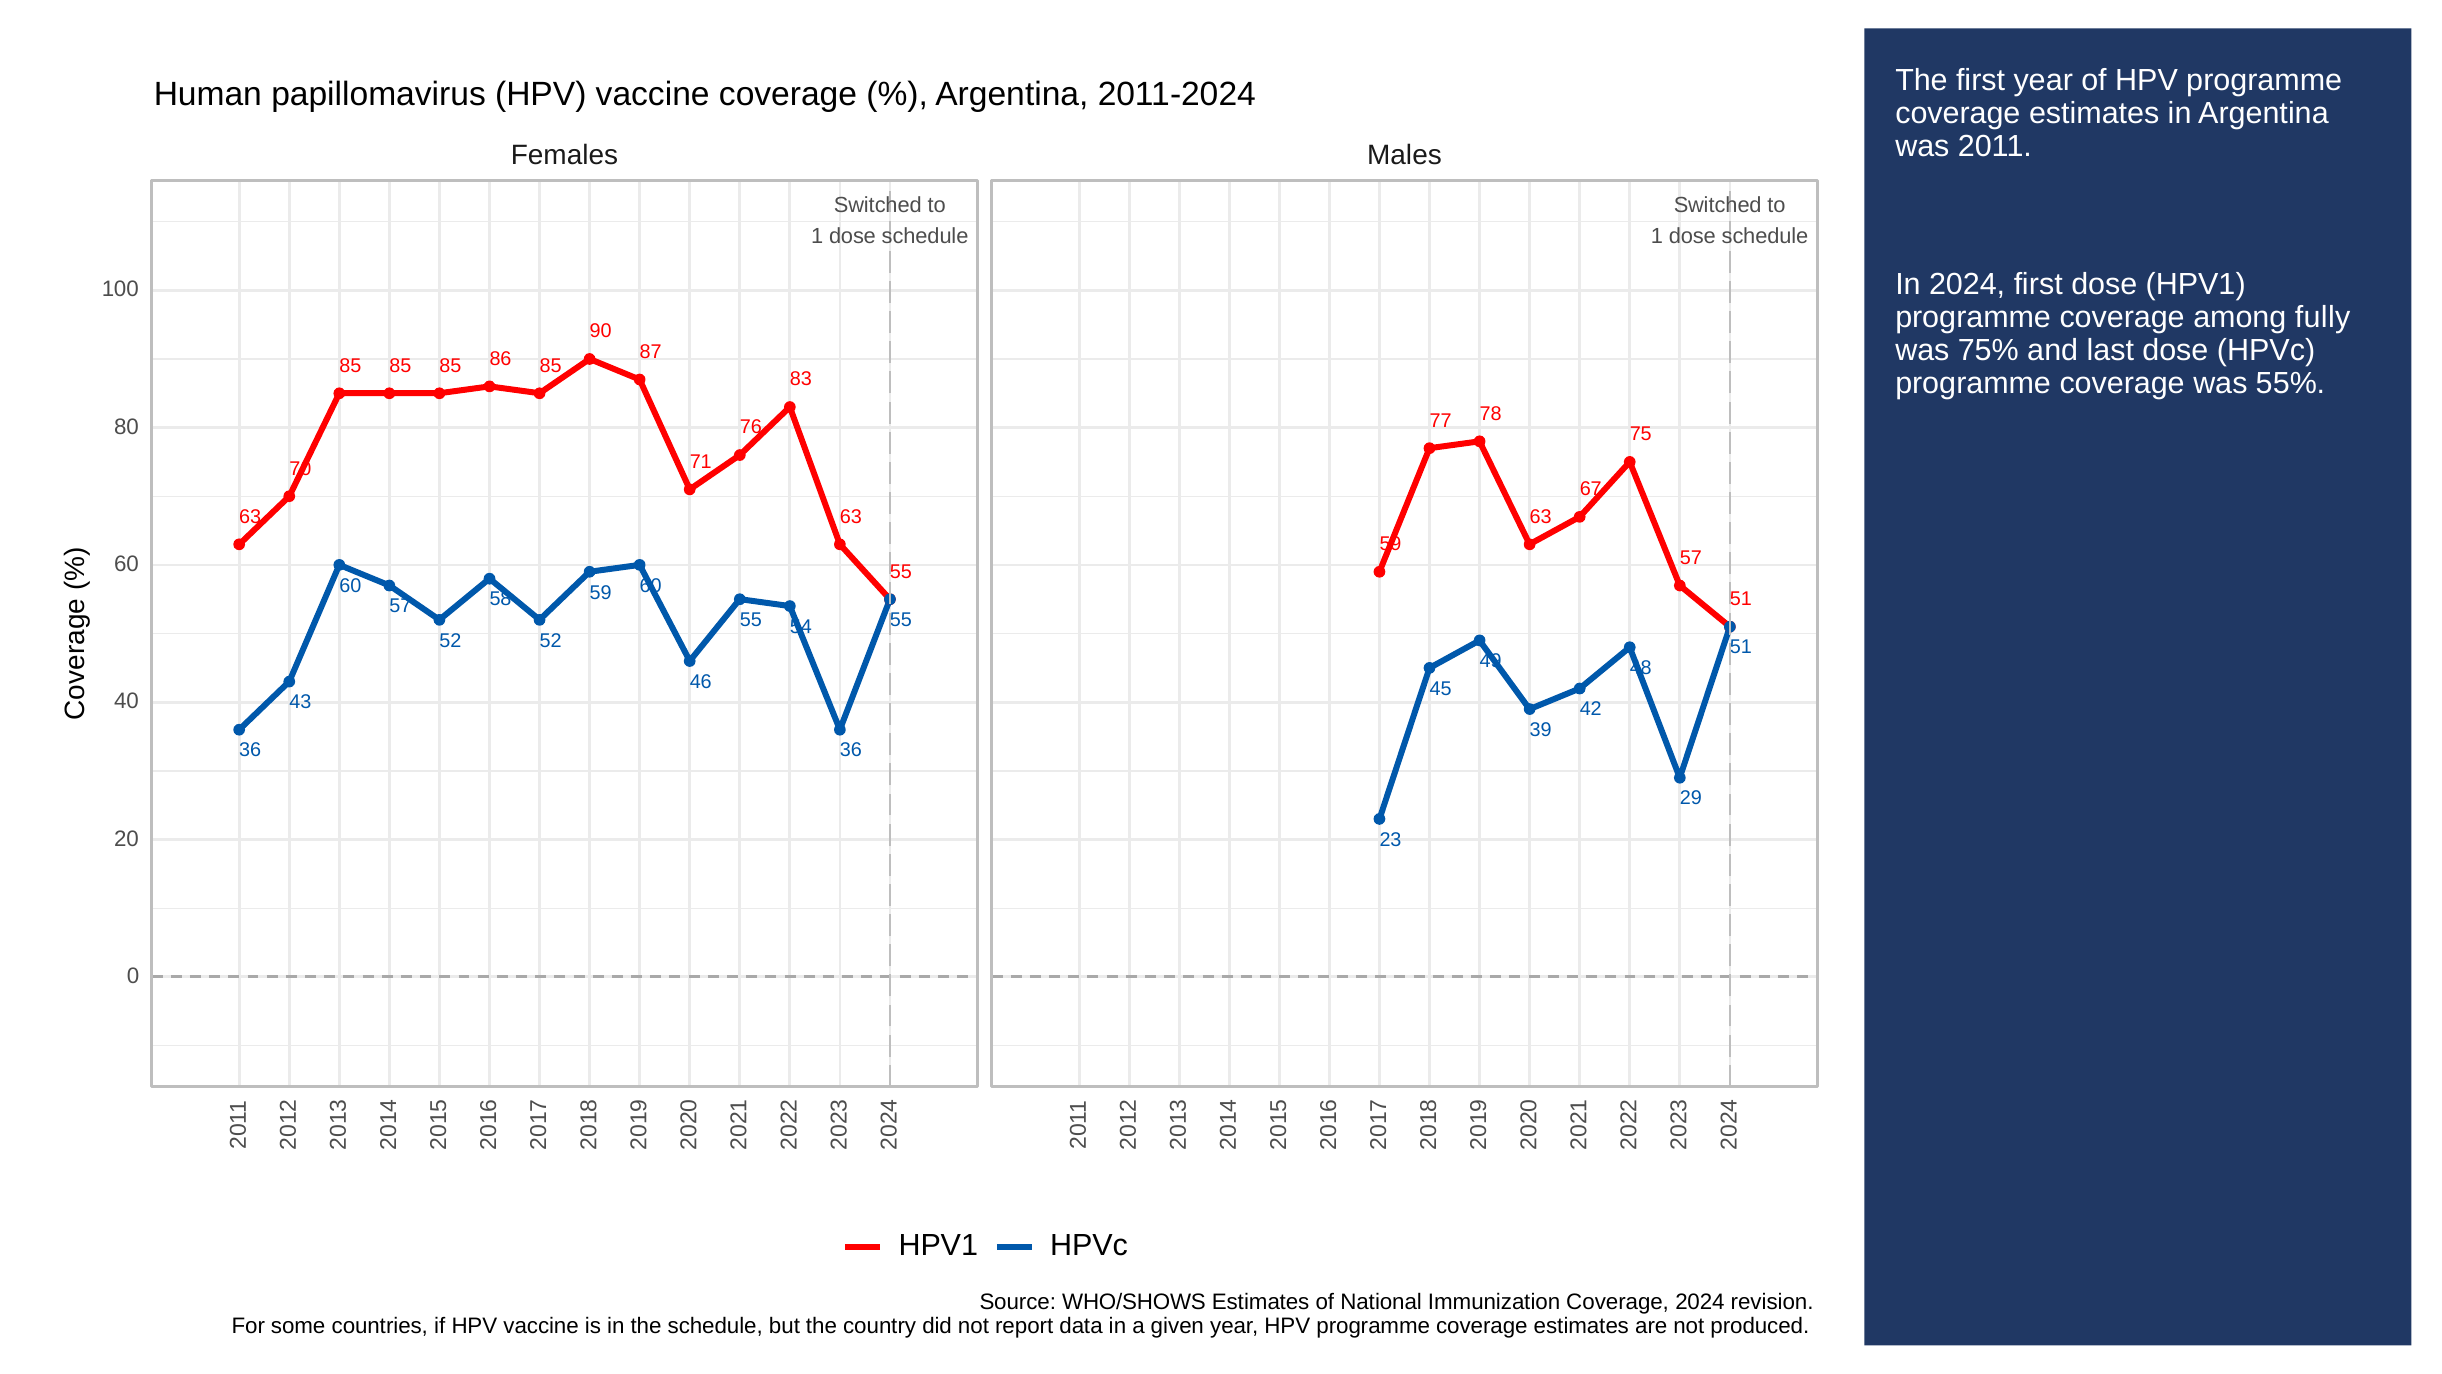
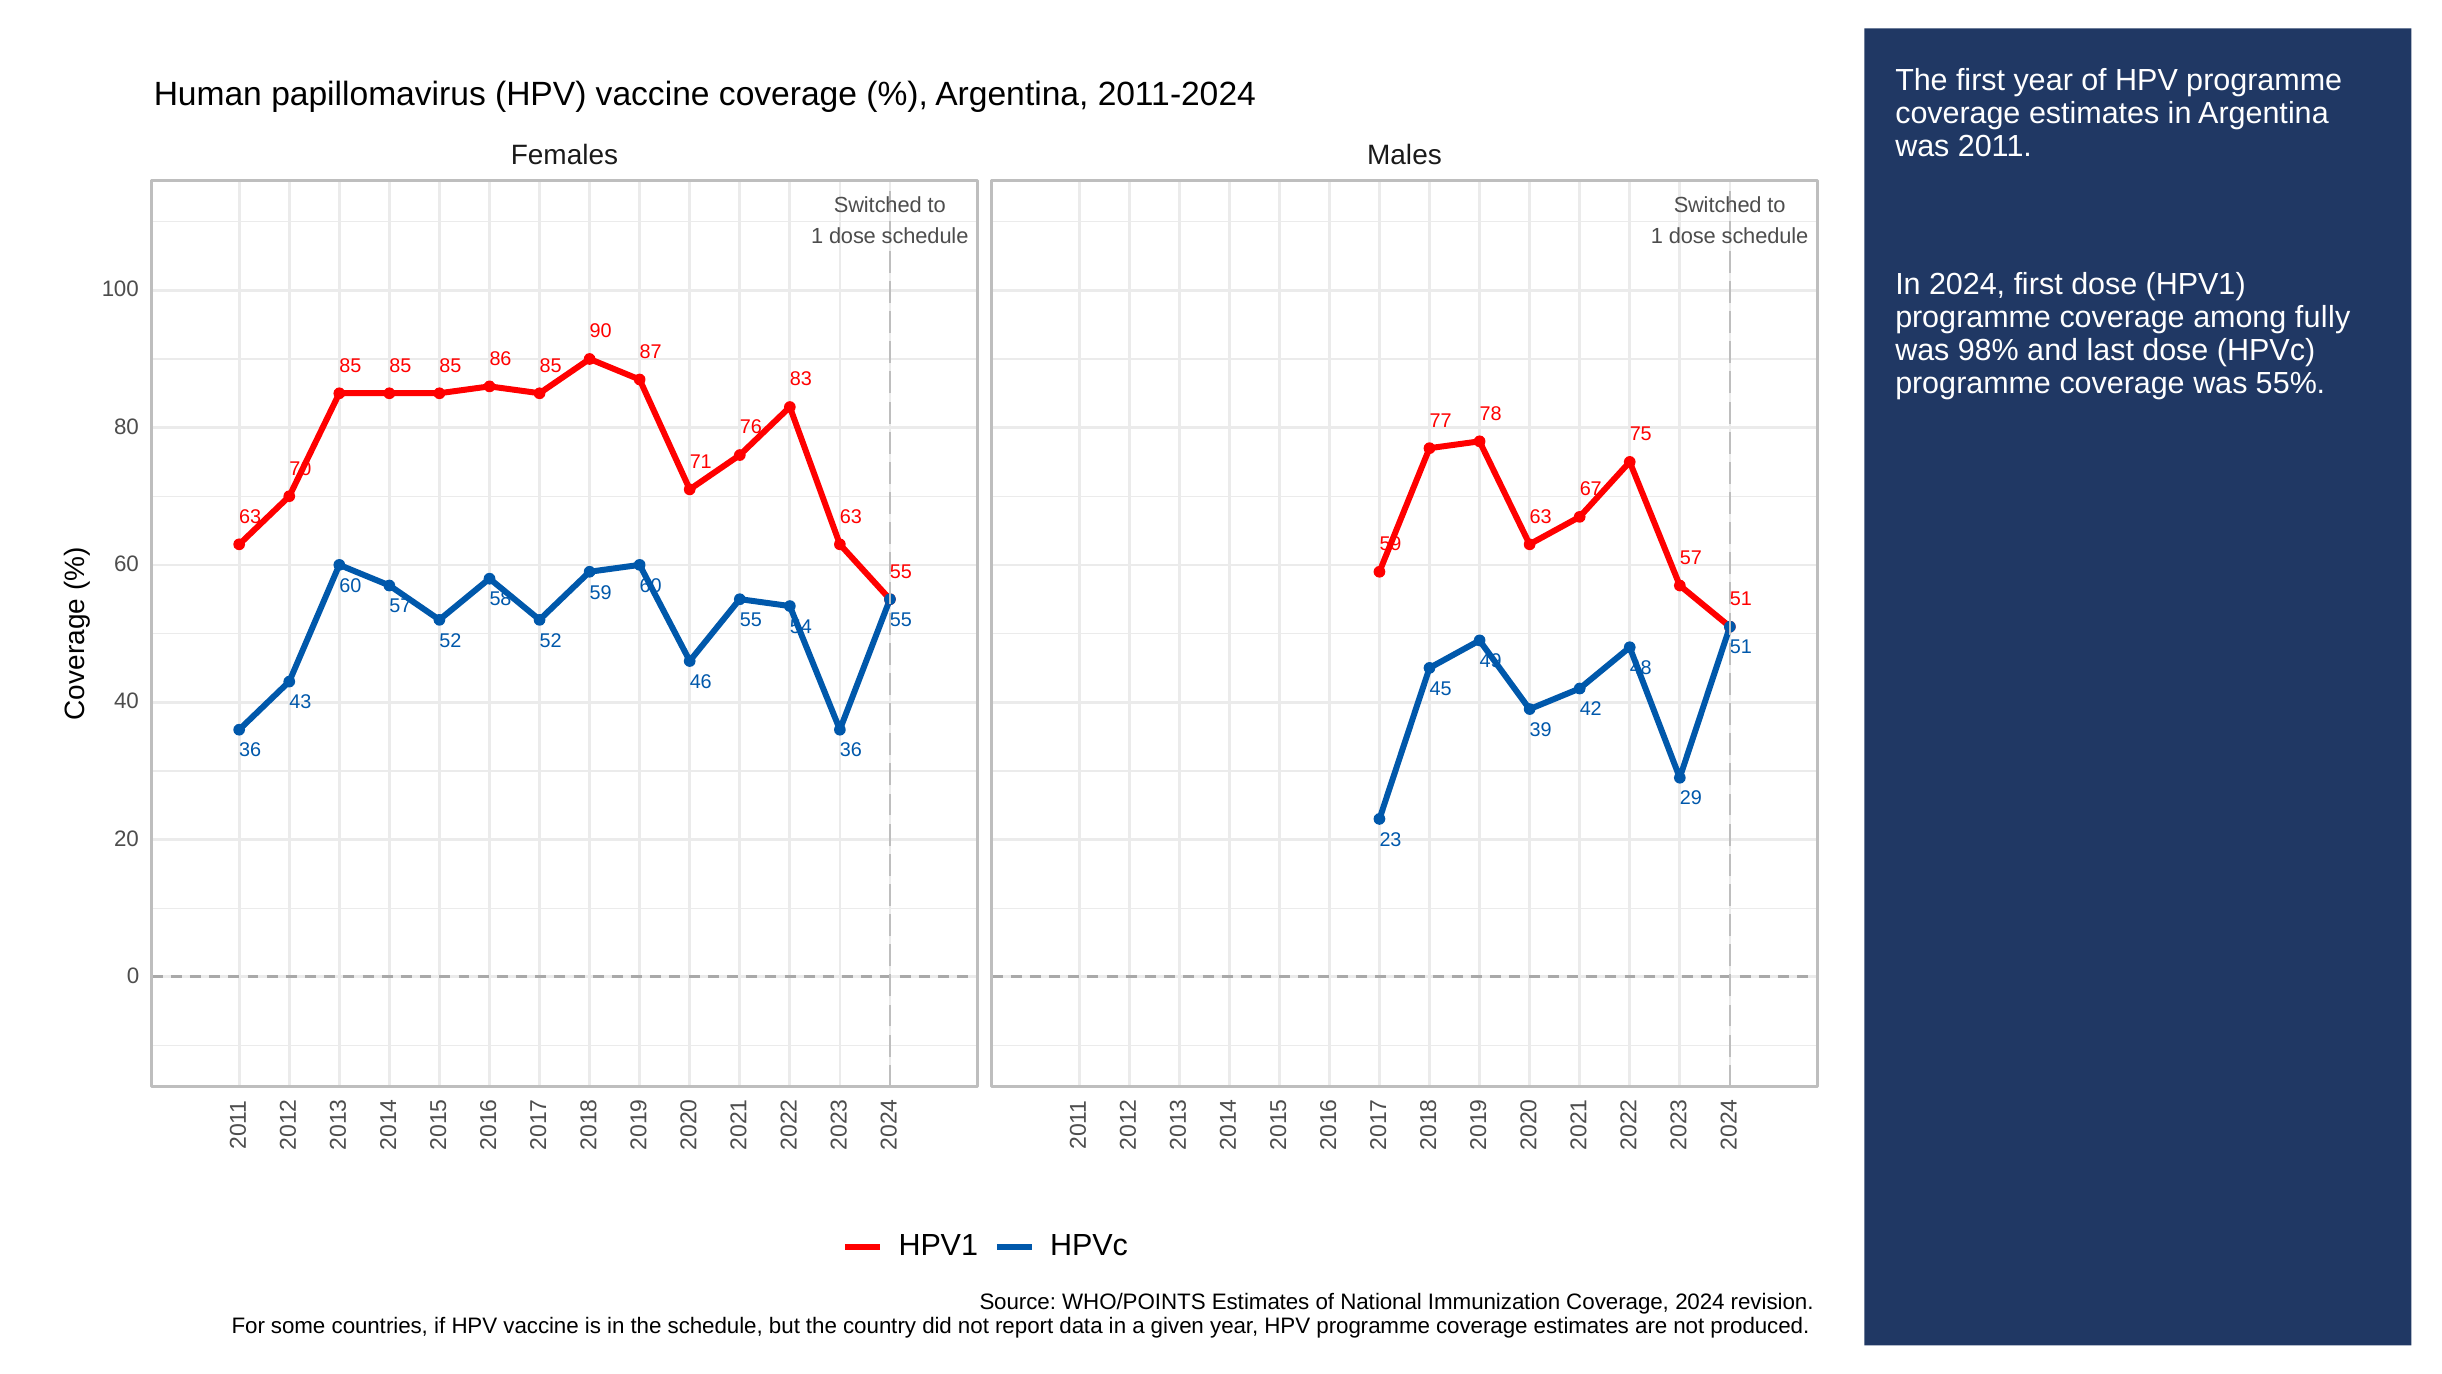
75%: 75% -> 98% (1988, 350)
WHO/SHOWS: WHO/SHOWS -> WHO/POINTS (1134, 1301)
